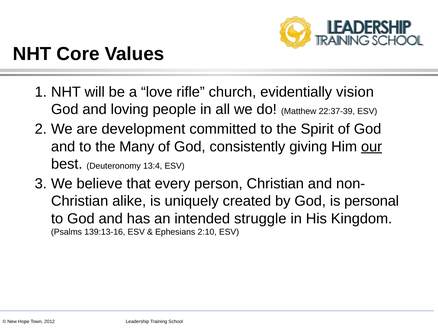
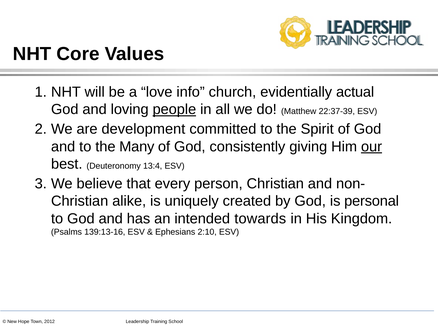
rifle: rifle -> info (191, 92)
vision: vision -> actual (355, 92)
people underline: none -> present (174, 109)
struggle: struggle -> towards (260, 218)
